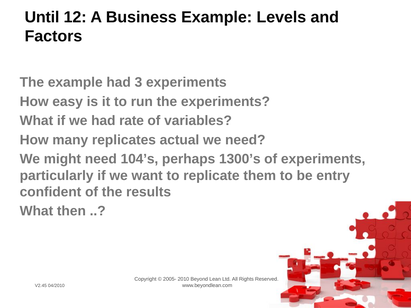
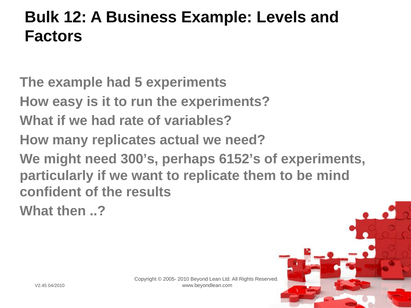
Until: Until -> Bulk (42, 17)
3: 3 -> 5 (138, 83)
104’s: 104’s -> 300’s (139, 159)
1300’s: 1300’s -> 6152’s (240, 159)
entry: entry -> mind (333, 176)
